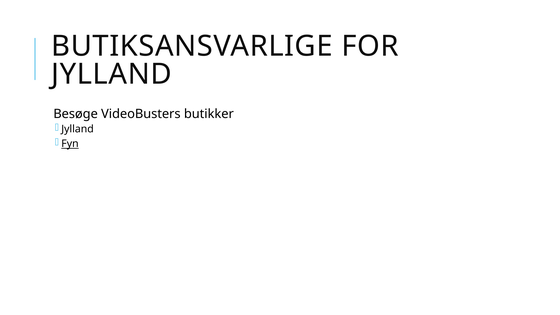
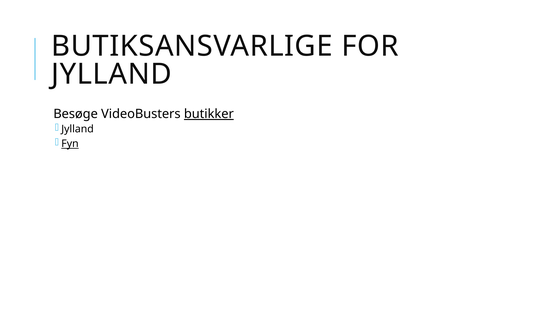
butikker underline: none -> present (209, 114)
